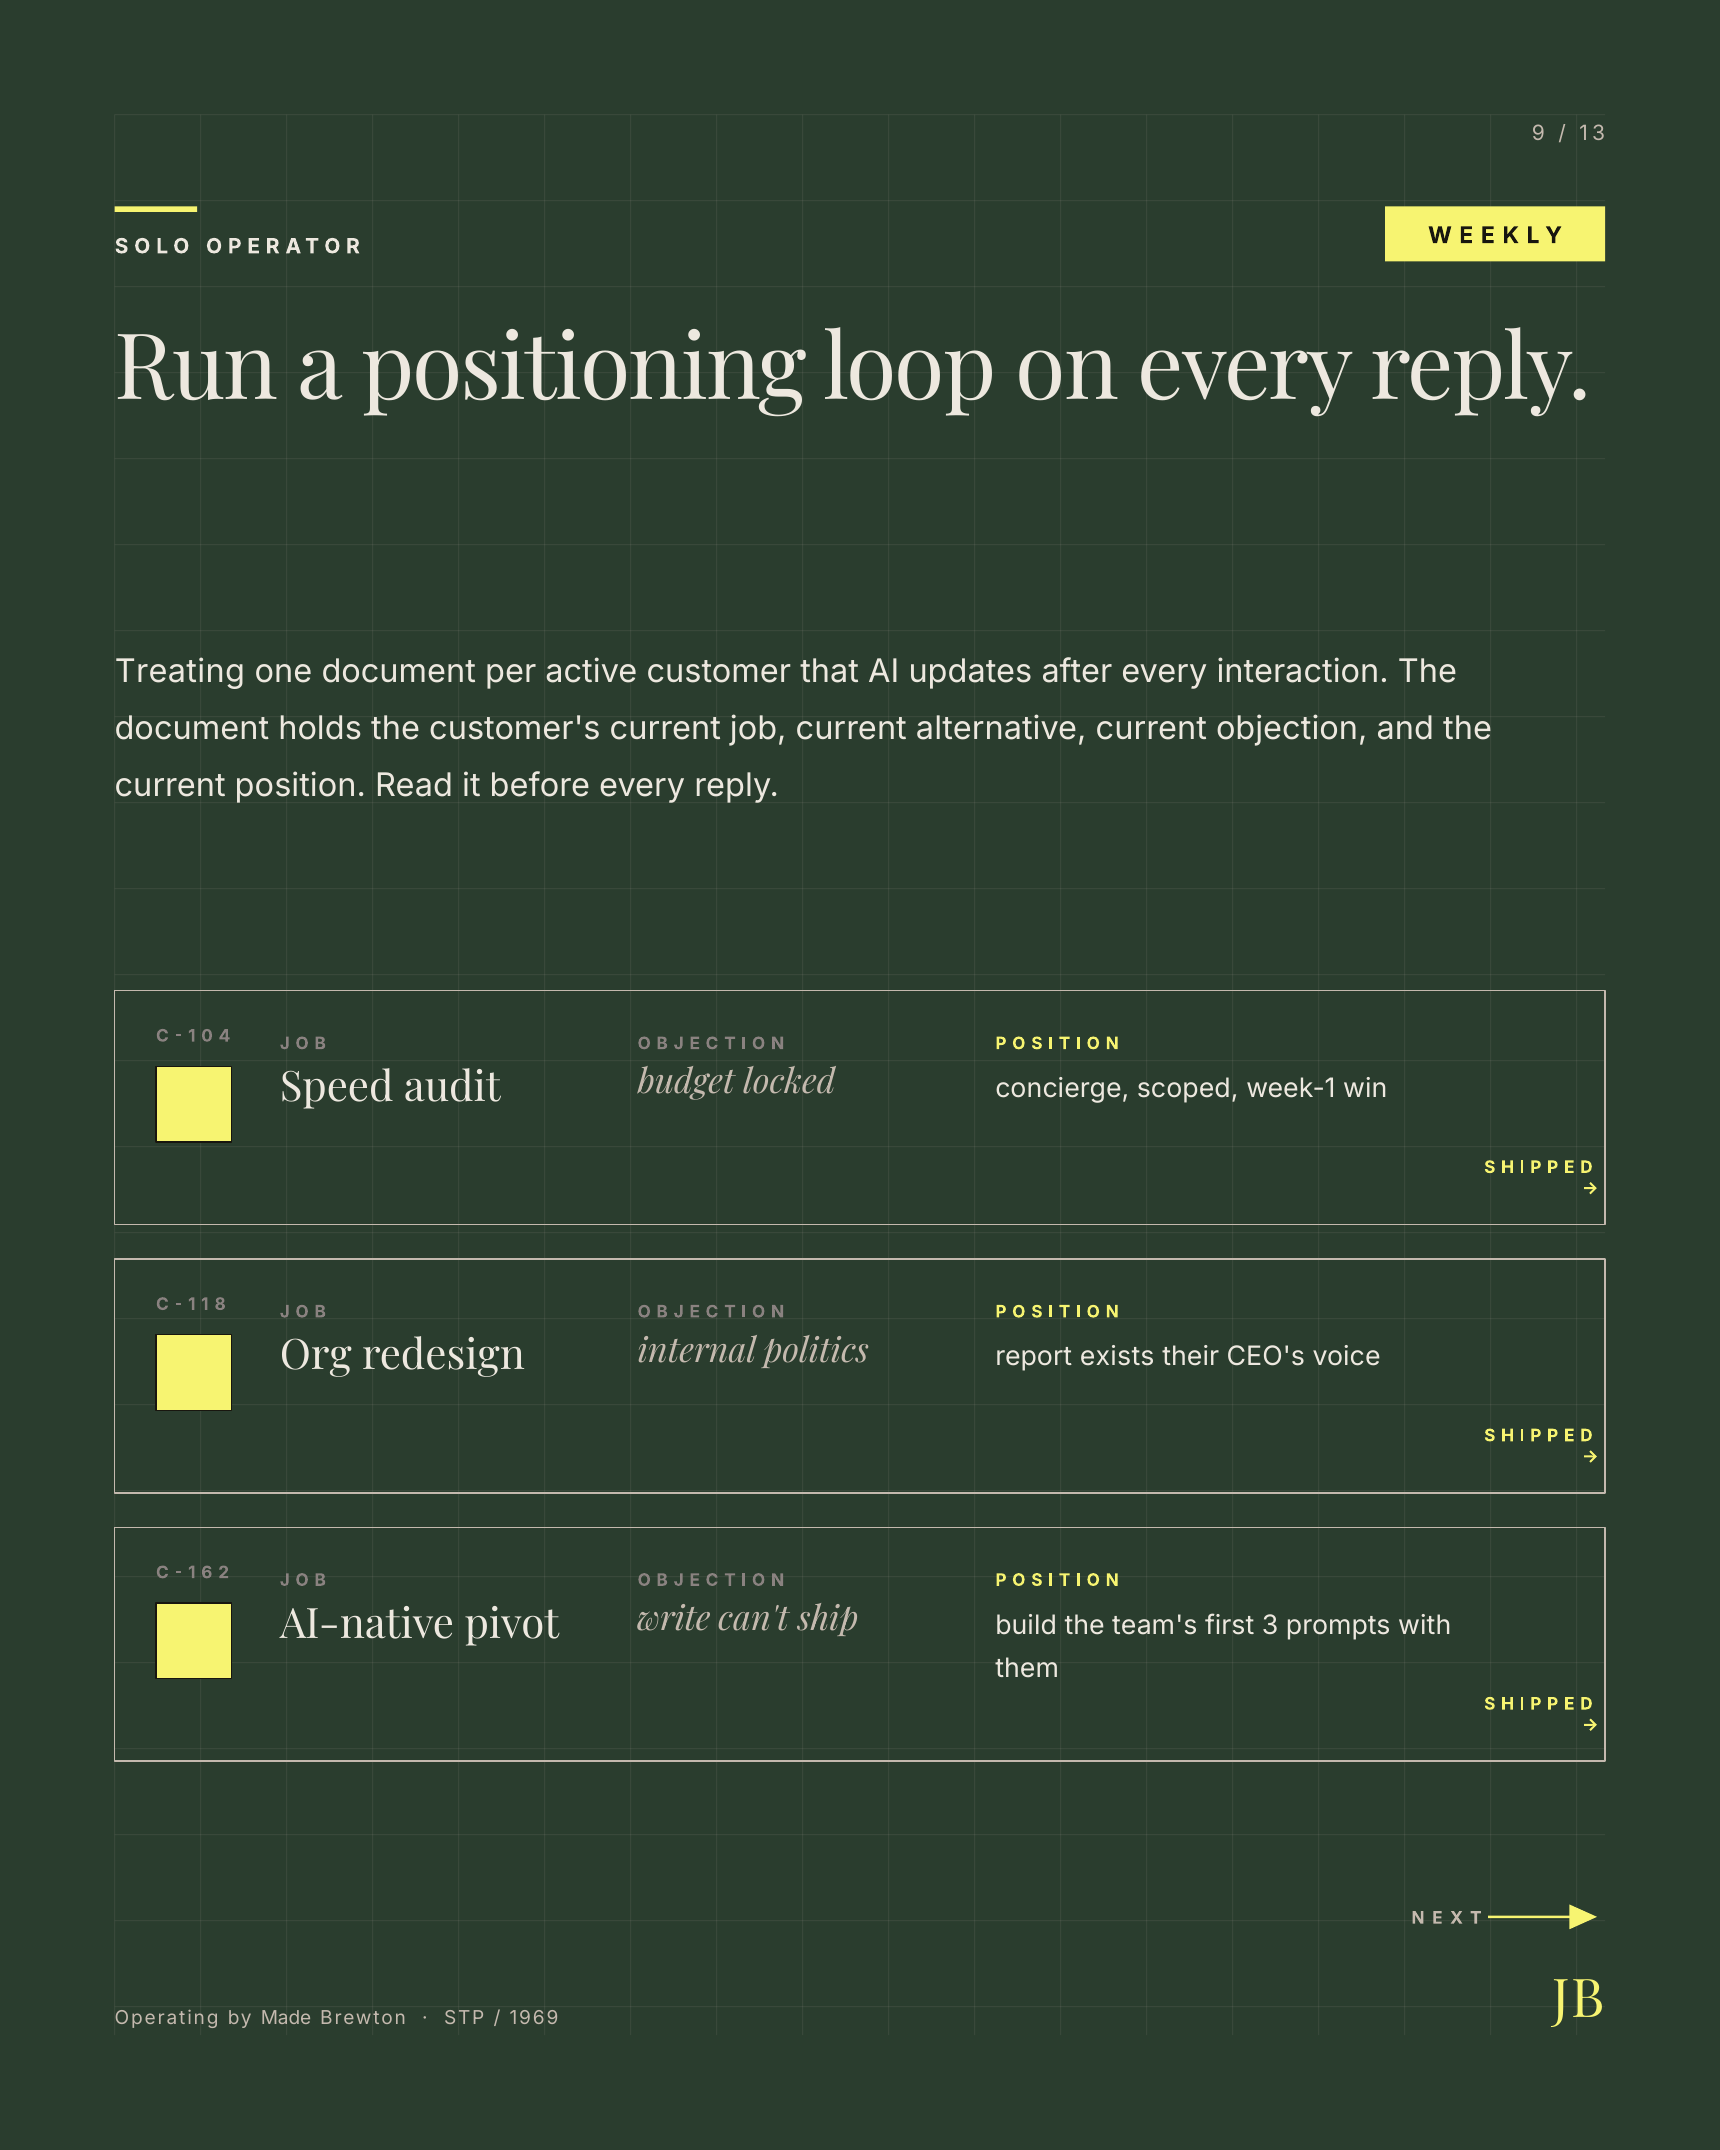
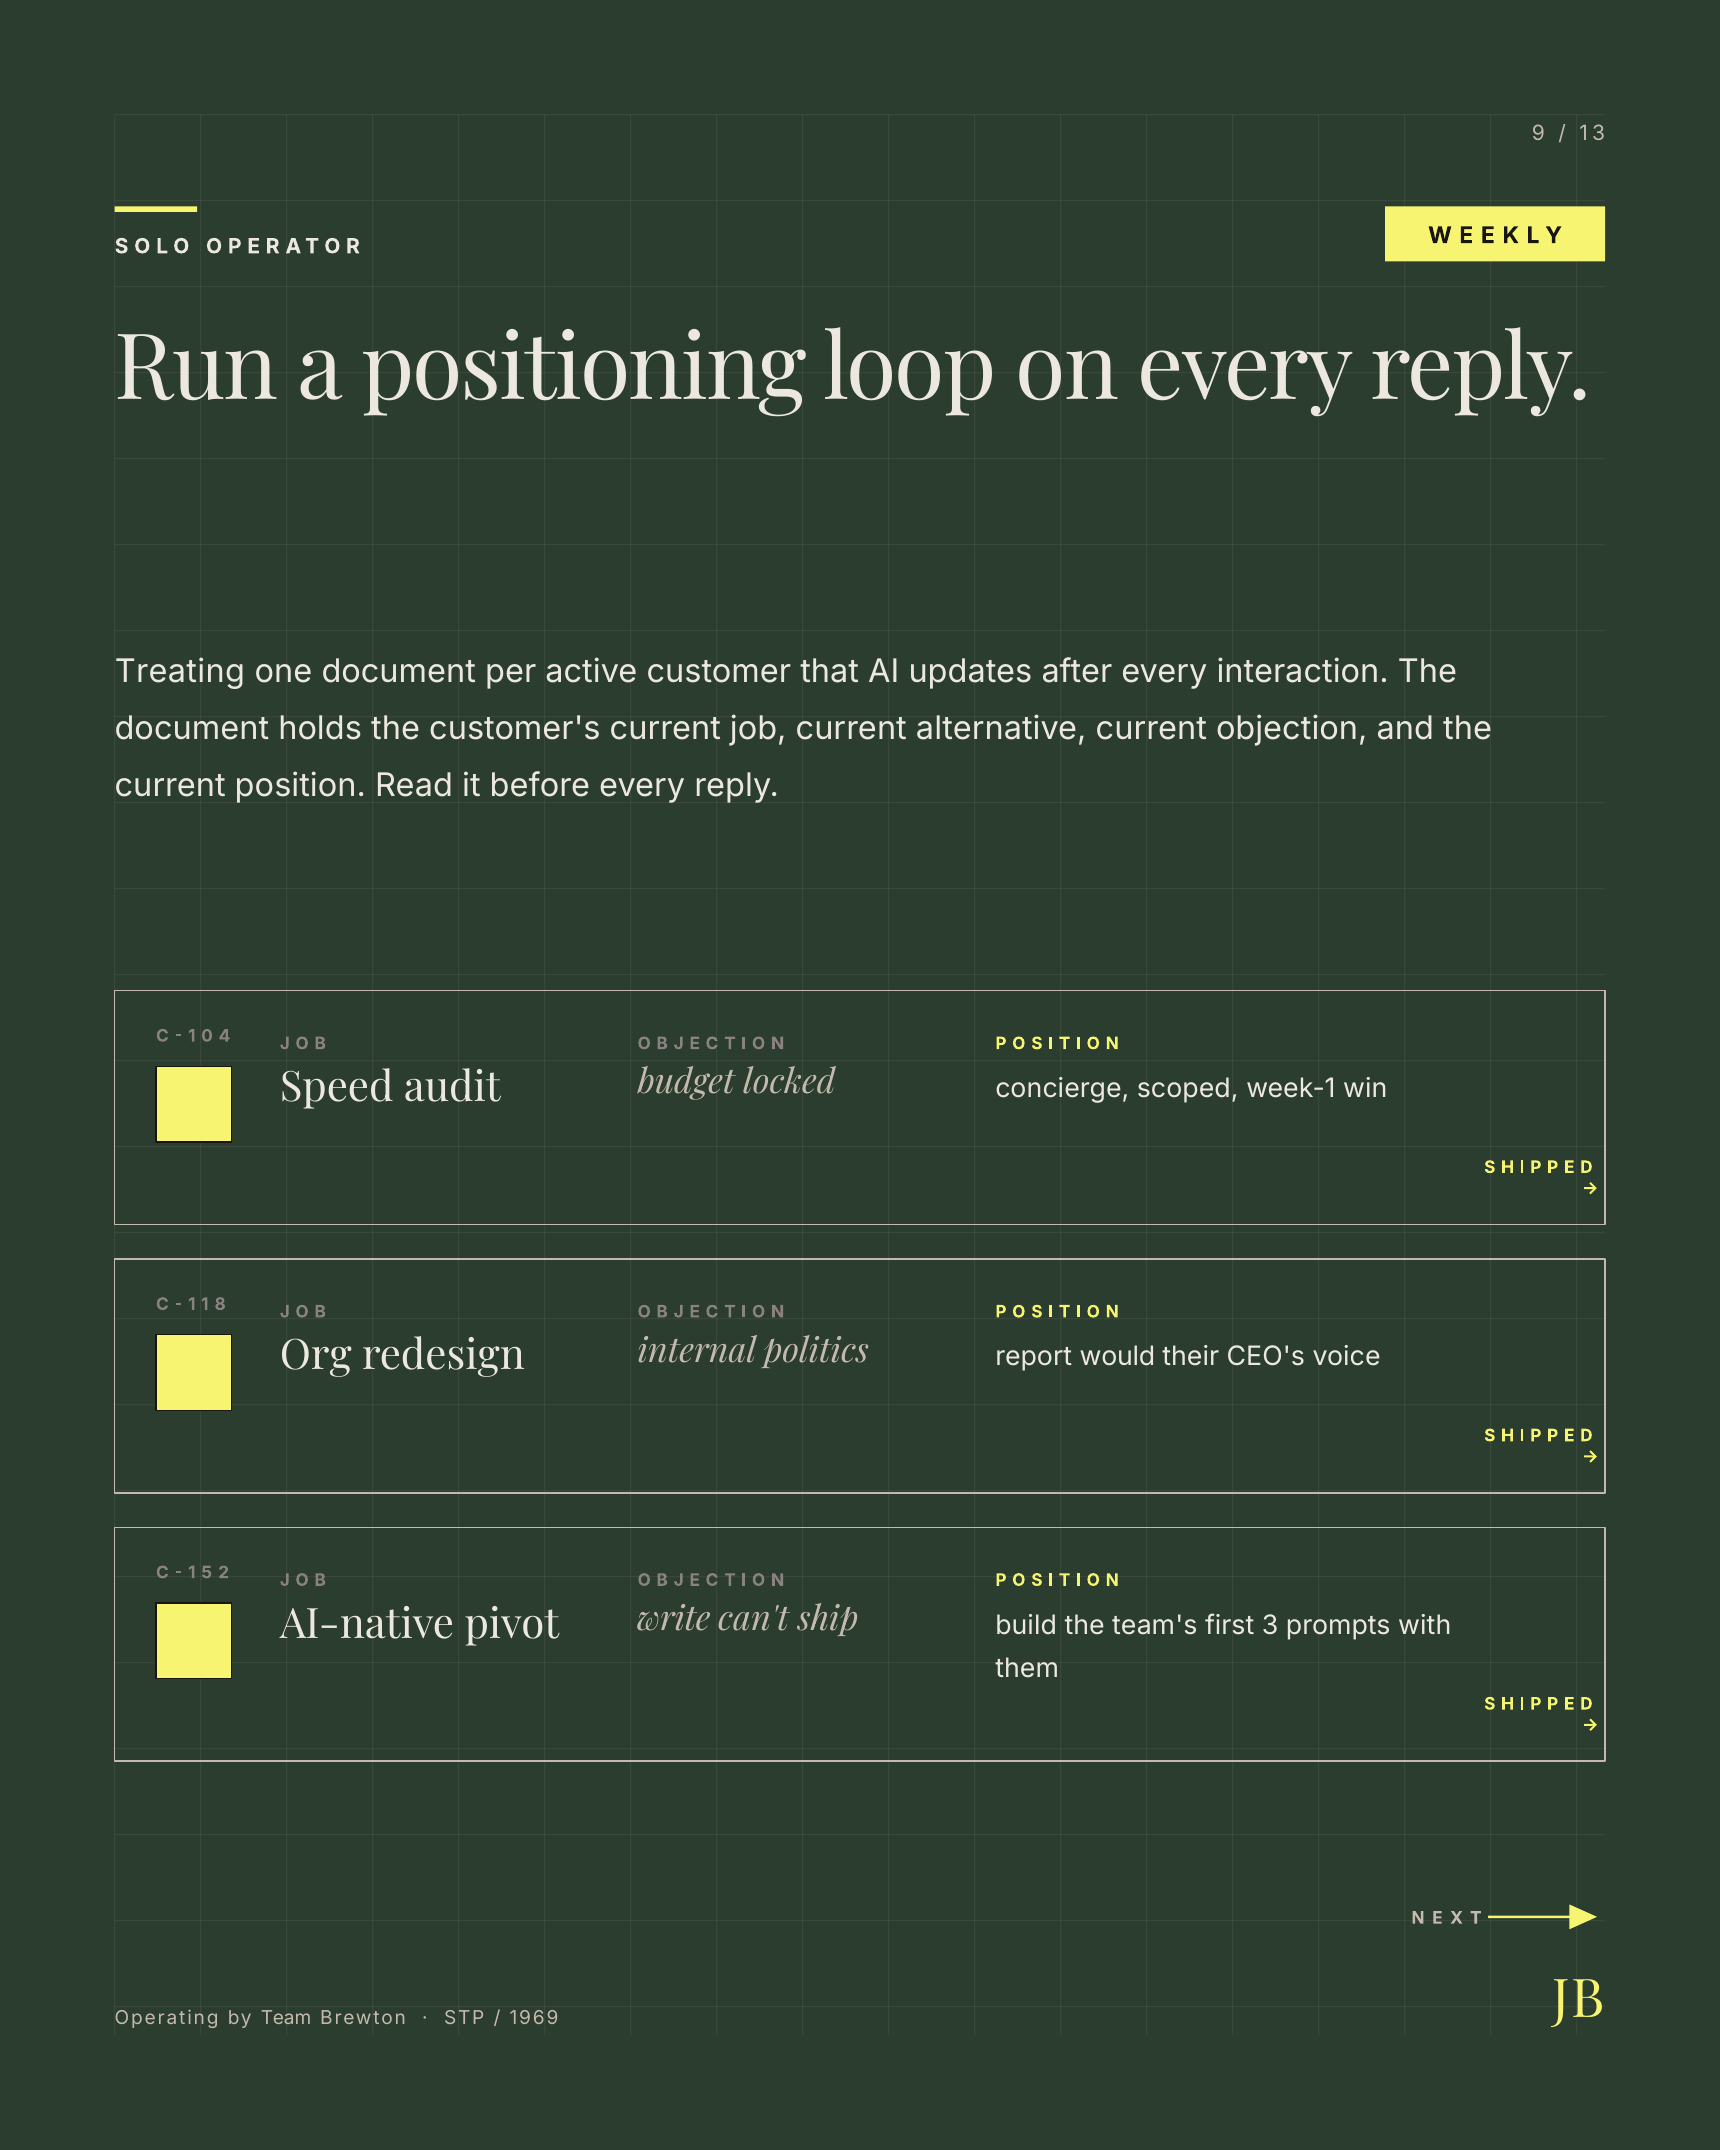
exists: exists -> would (1117, 1357)
6: 6 -> 5 (207, 1573)
Made: Made -> Team (286, 2018)
